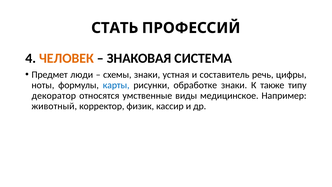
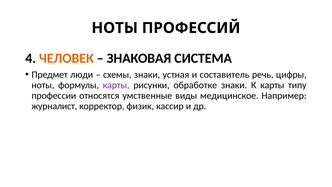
СТАТЬ: СТАТЬ -> НОТЫ (115, 28)
карты colour: blue -> purple (116, 85)
К также: также -> карты (272, 85)
декоратор: декоратор -> профессии (54, 95)
животный: животный -> журналист (54, 106)
